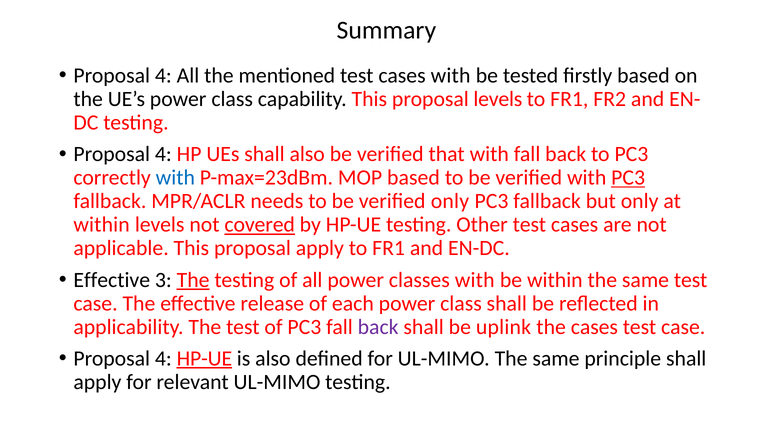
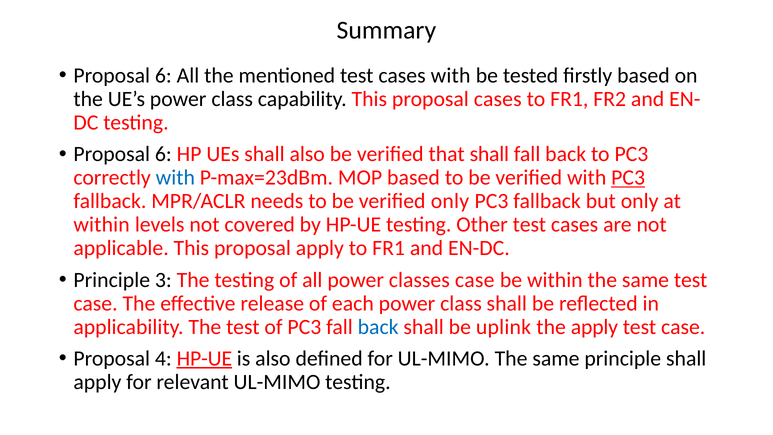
4: 4 -> 6 (163, 76)
proposal levels: levels -> cases (498, 99)
4: 4 -> 6 (163, 154)
that with: with -> shall (489, 154)
covered underline: present -> none (260, 225)
Effective: Effective -> Principle (112, 280)
The underline: present -> none (193, 280)
classes with: with -> case (475, 280)
back colour: purple -> blue (378, 327)
the cases: cases -> apply (594, 327)
